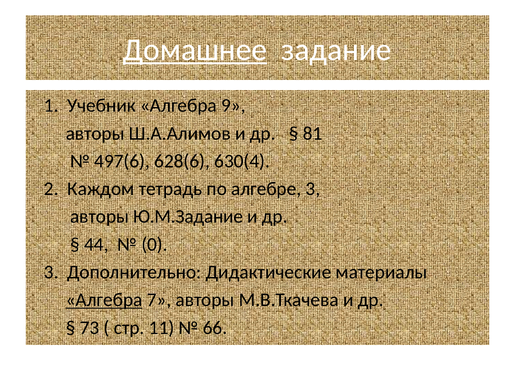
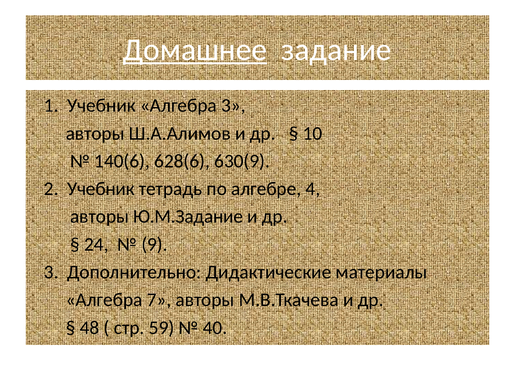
Алгебра 9: 9 -> 3 (233, 106)
81: 81 -> 10 (312, 133)
497(6: 497(6 -> 140(6 (122, 161)
630(4: 630(4 -> 630(9 (242, 161)
2 Каждом: Каждом -> Учебник (101, 189)
алгебре 3: 3 -> 4 (313, 189)
44: 44 -> 24 (96, 245)
0: 0 -> 9 (155, 245)
Алгебра underline: present -> none (104, 300)
73: 73 -> 48 (89, 328)
11: 11 -> 59 (162, 328)
66: 66 -> 40 (215, 328)
